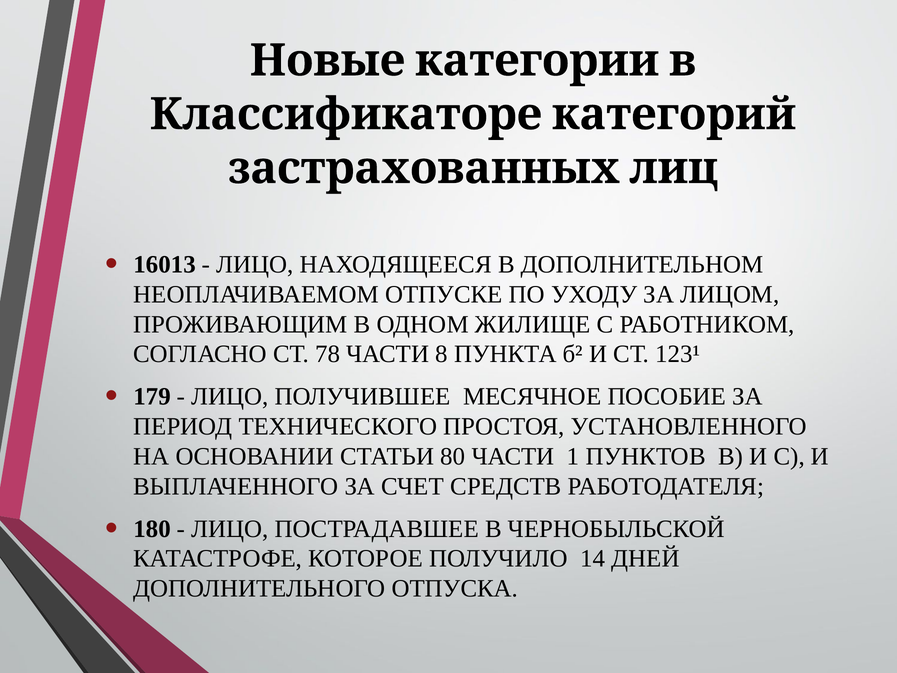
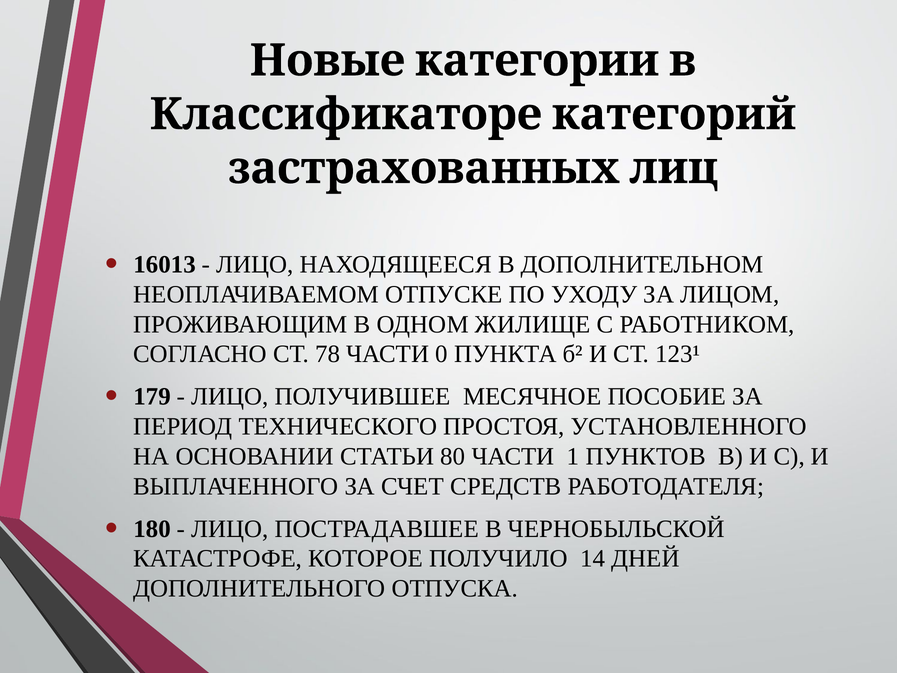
8: 8 -> 0 (442, 354)
